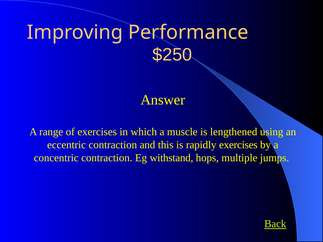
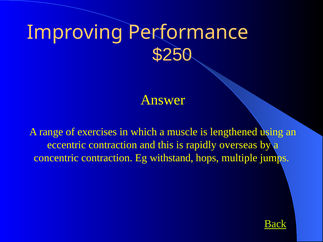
rapidly exercises: exercises -> overseas (238, 145)
